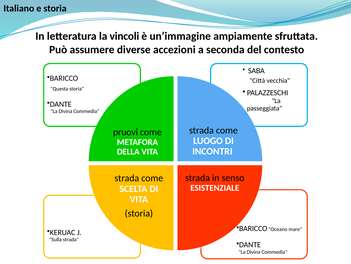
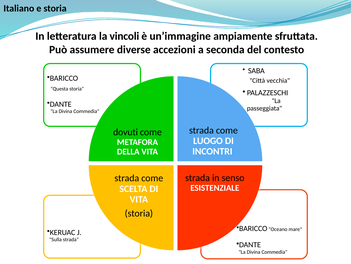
pruovi: pruovi -> dovuti (125, 132)
